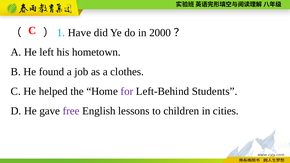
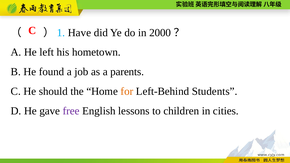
clothes: clothes -> parents (127, 72)
helped: helped -> should (53, 91)
for colour: purple -> orange (127, 91)
